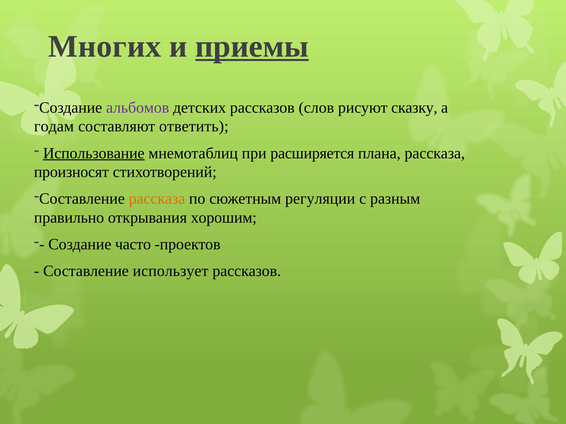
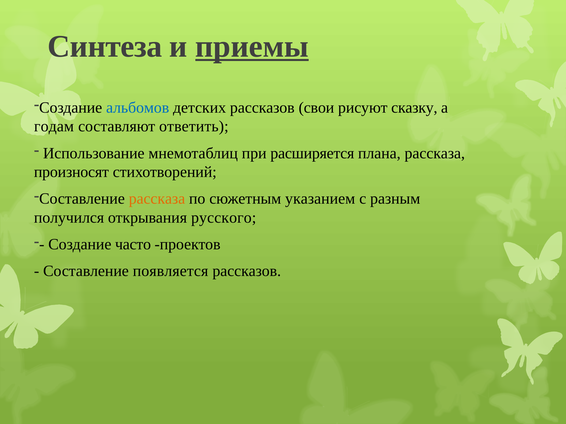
Многих: Многих -> Синтеза (105, 47)
альбомов colour: purple -> blue (138, 108)
слов: слов -> свои (316, 108)
Использование underline: present -> none (94, 153)
регуляции: регуляции -> указанием (320, 199)
правильно: правильно -> получился (69, 218)
хорошим: хорошим -> русского (224, 218)
использует: использует -> появляется (171, 271)
